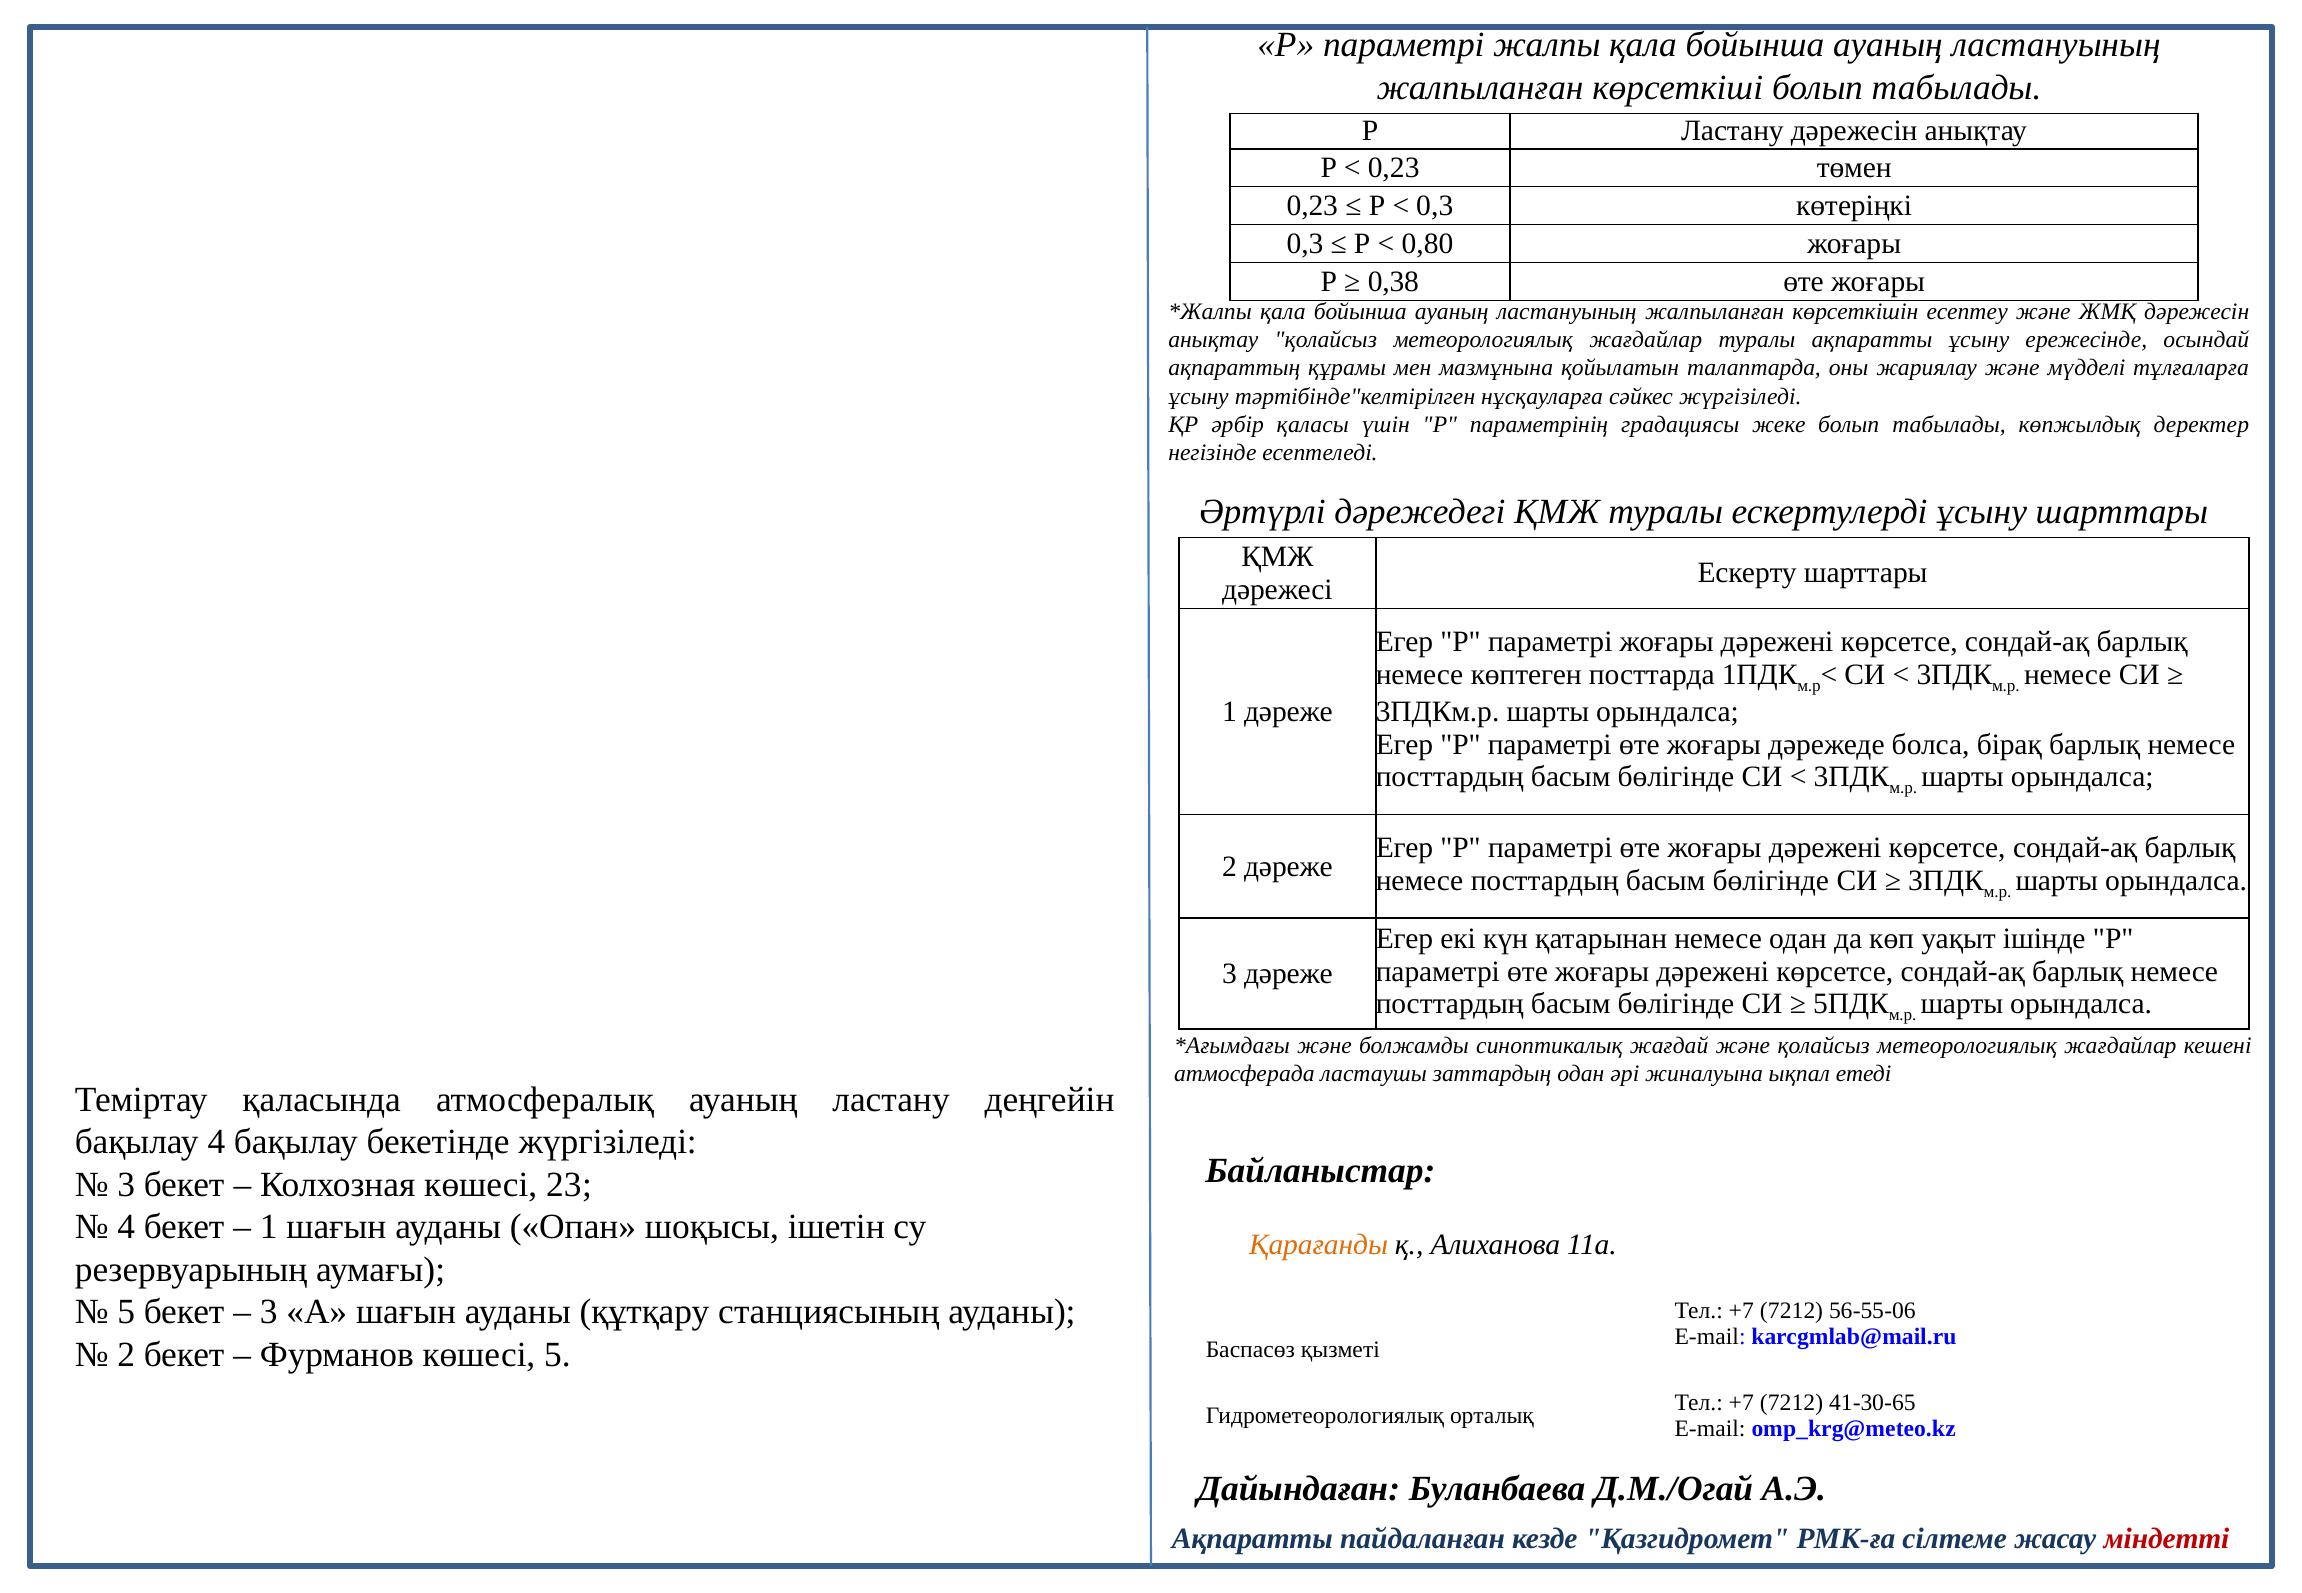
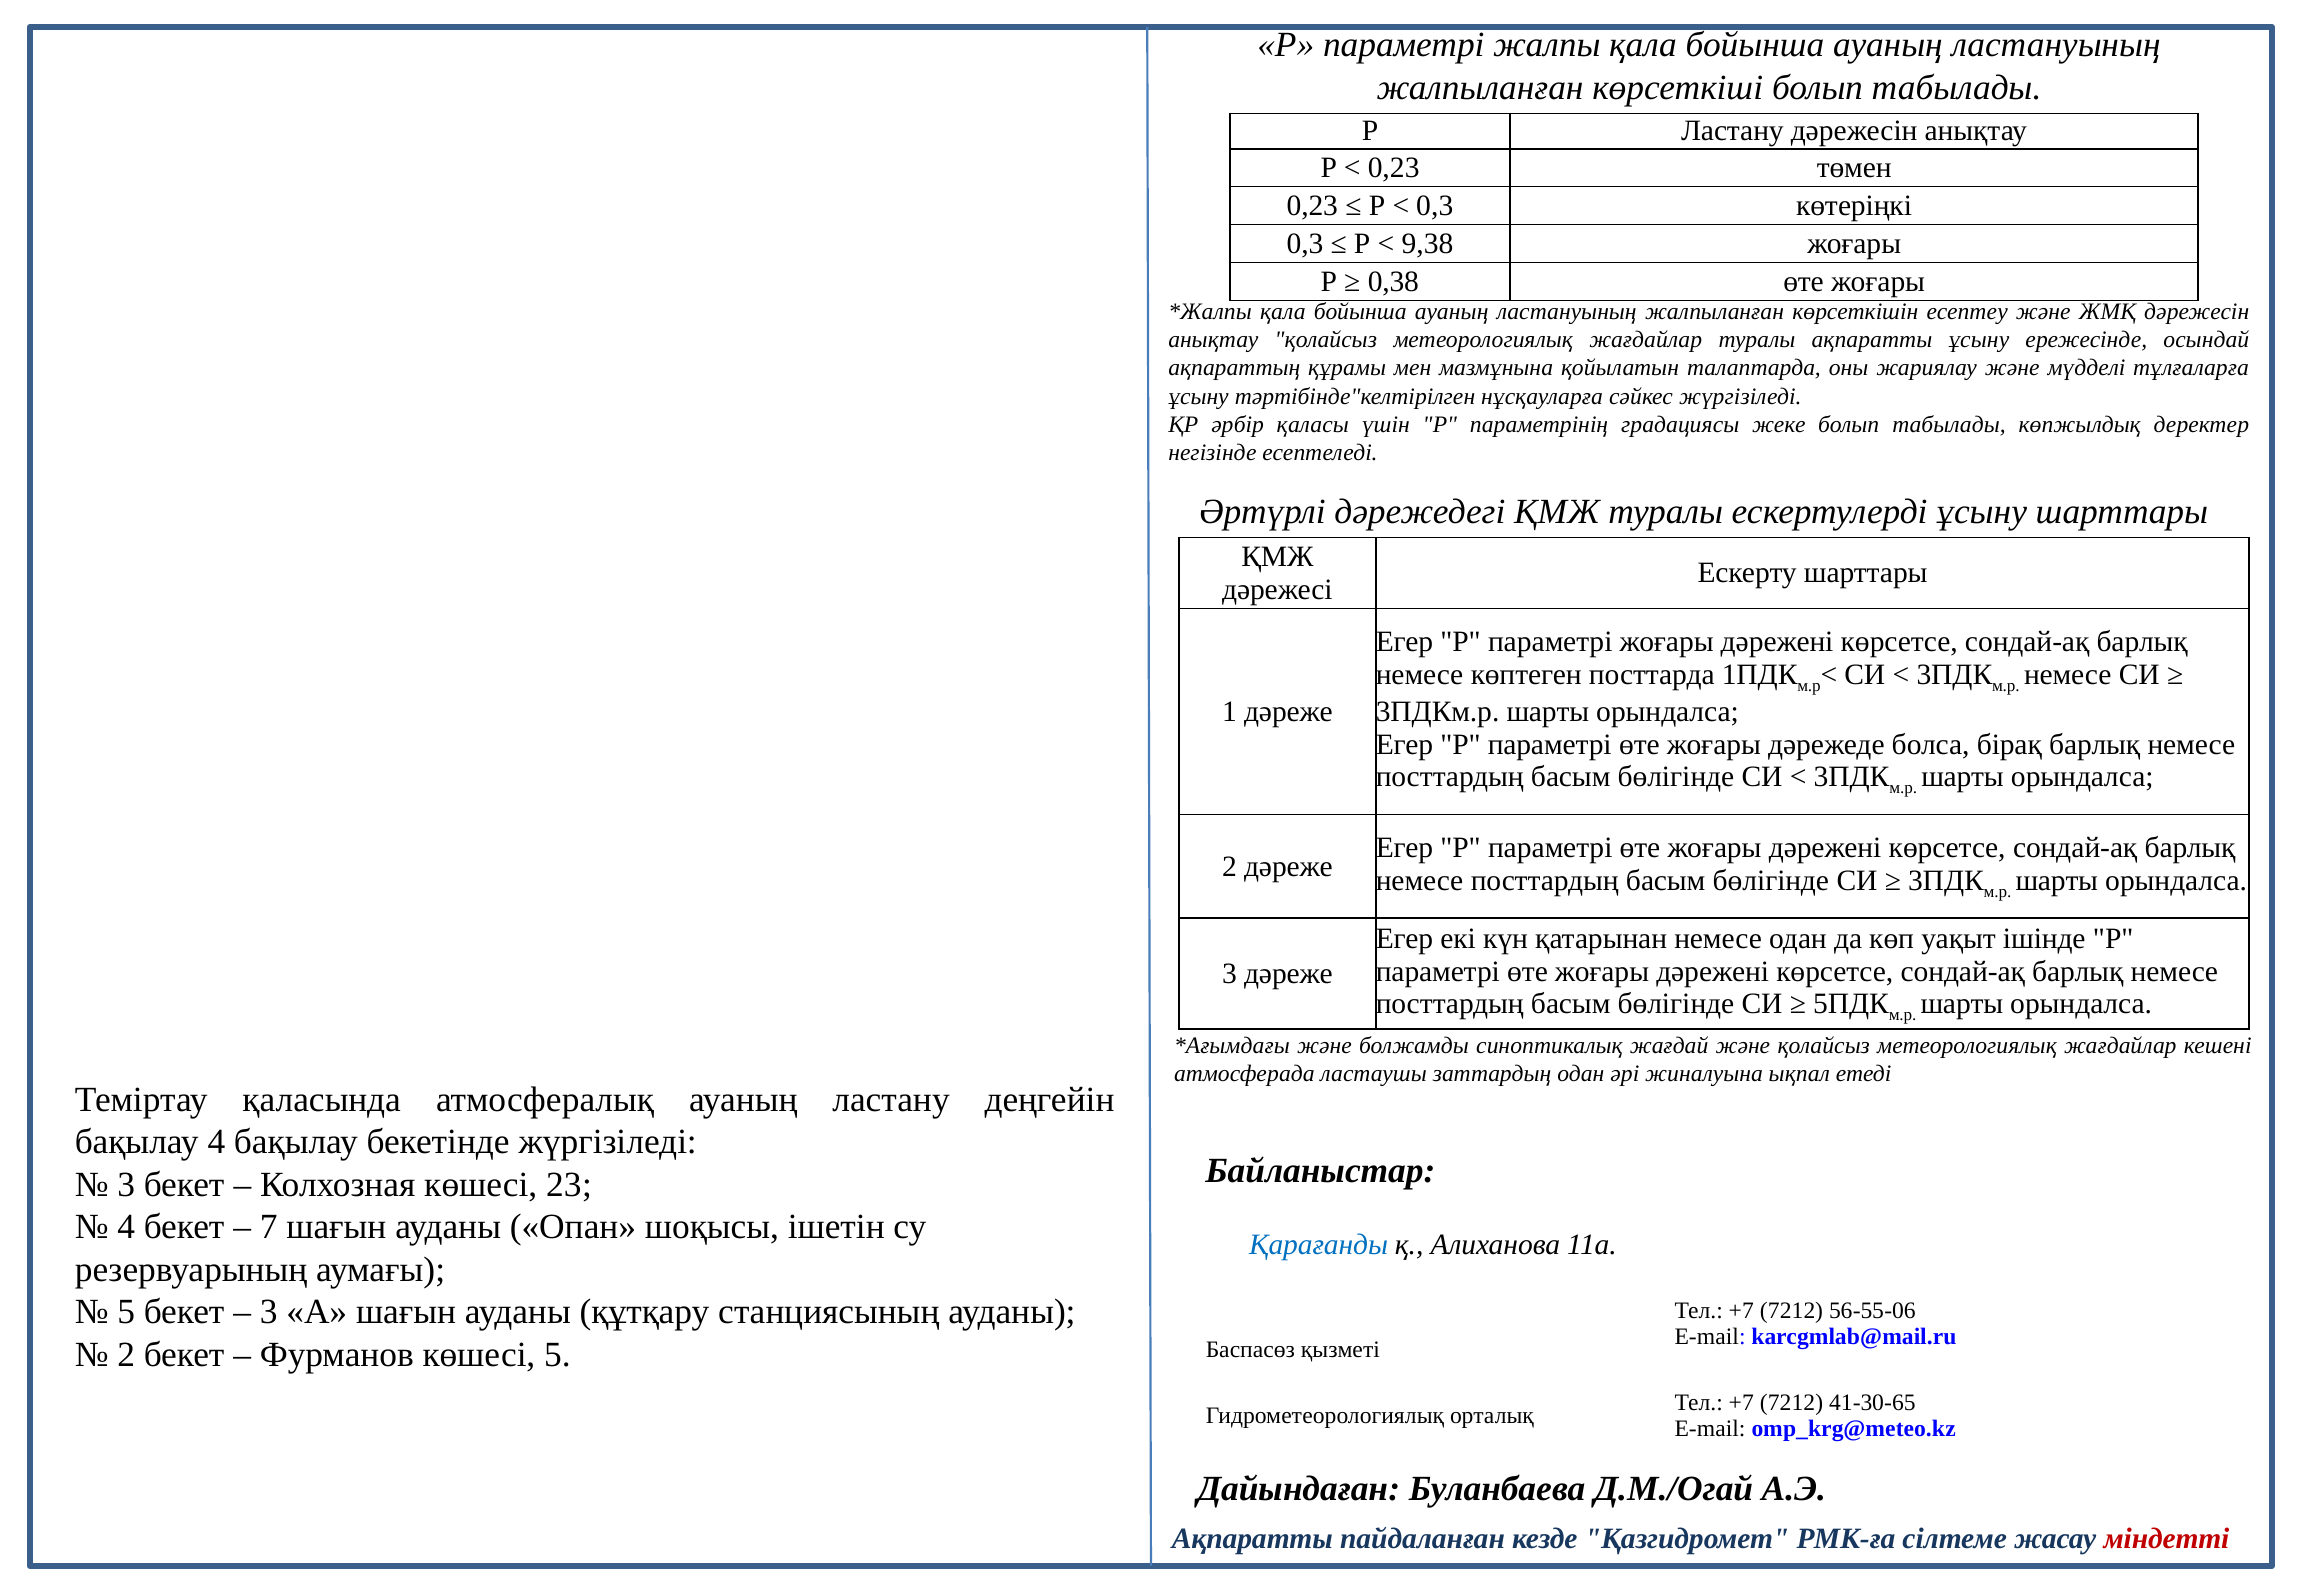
0,80: 0,80 -> 9,38 (1428, 244)
1: 1 -> 7 (269, 1228)
Қарағанды colour: orange -> blue (1319, 1245)
